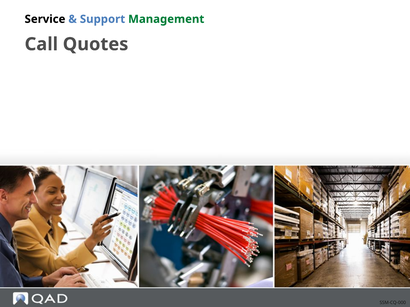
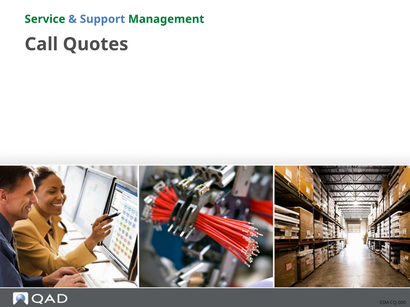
Service colour: black -> green (45, 19)
